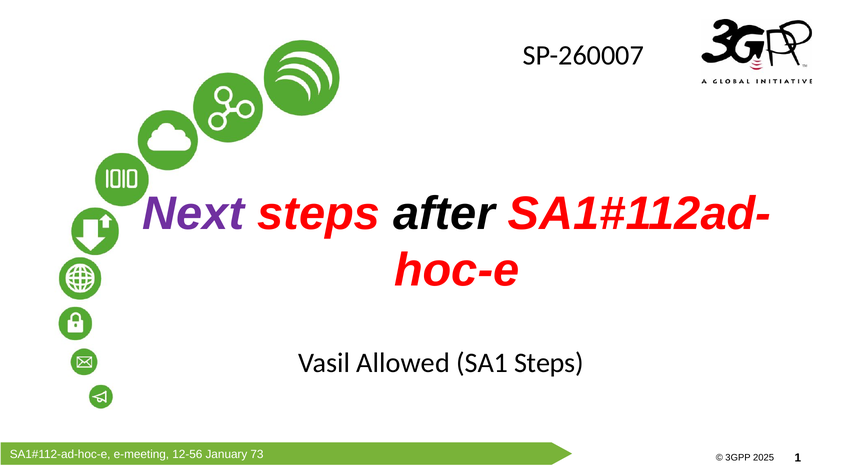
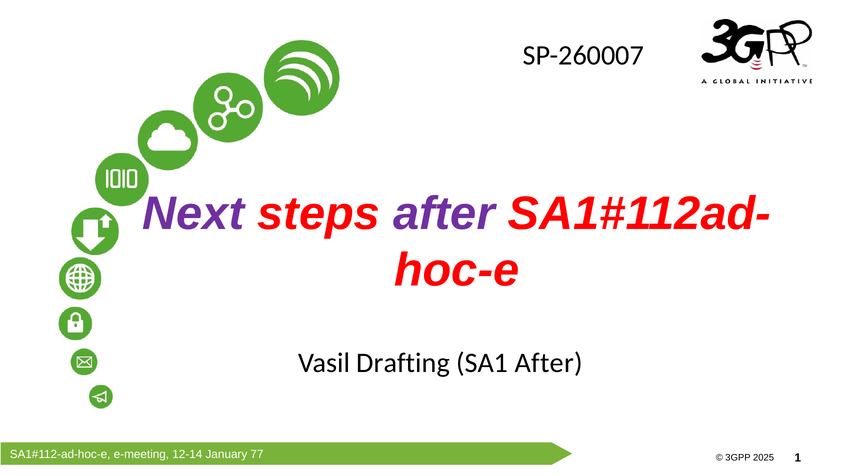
after colour: black -> purple (444, 214)
Allowed: Allowed -> Drafting (403, 363)
SA1 Steps: Steps -> After (549, 363)
12-56: 12-56 -> 12-14 (187, 455)
73: 73 -> 77 (257, 455)
